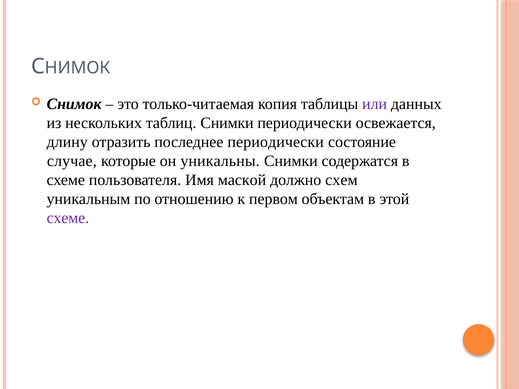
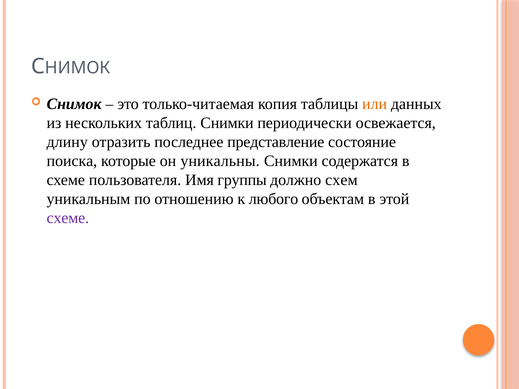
или colour: purple -> orange (375, 104)
последнее периодически: периодически -> представление (276, 142)
случае: случае -> поиска (72, 161)
маской: маской -> группы (242, 180)
первом: первом -> любого (274, 199)
